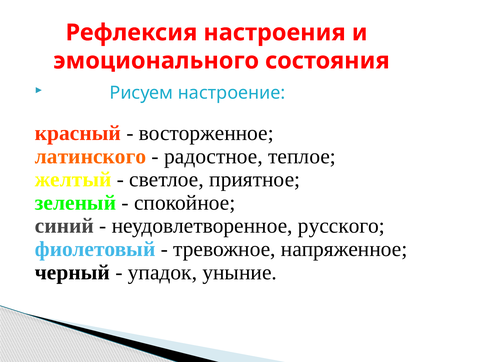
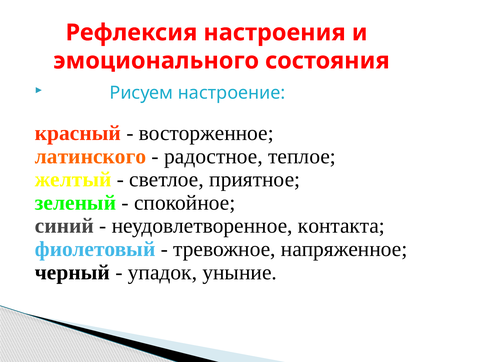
русского: русского -> контакта (341, 226)
